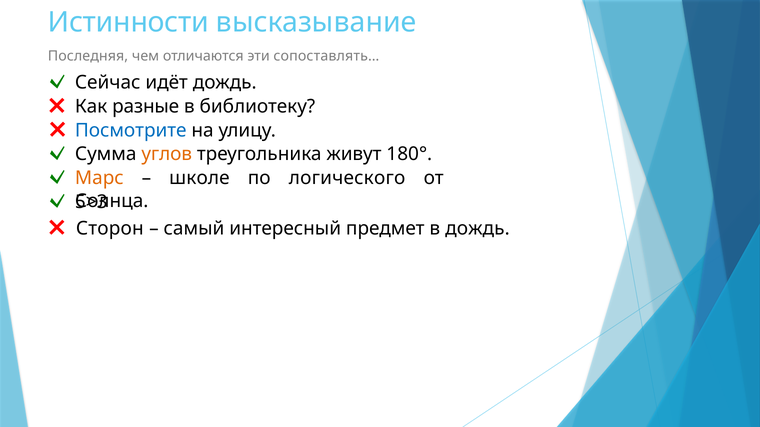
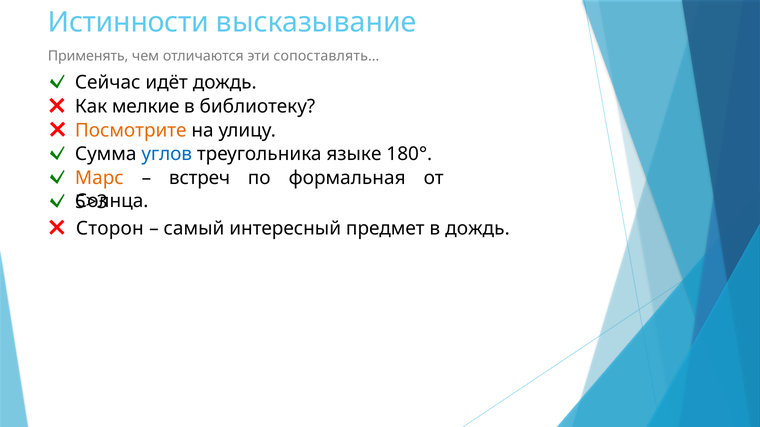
Последняя: Последняя -> Применять (88, 56)
разные: разные -> мелкие (146, 107)
Посмотрите colour: blue -> orange (131, 131)
углов colour: orange -> blue (167, 154)
живут: живут -> языке (354, 154)
школе: школе -> встреч (200, 178)
логического: логического -> формальная (347, 178)
